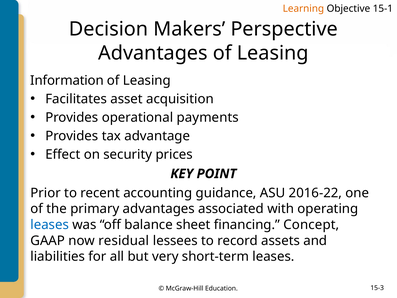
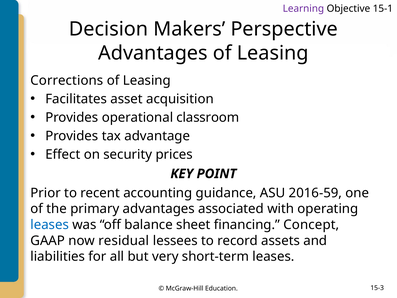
Learning colour: orange -> purple (303, 8)
Information: Information -> Corrections (67, 80)
payments: payments -> classroom (208, 117)
2016-22: 2016-22 -> 2016-59 (315, 193)
